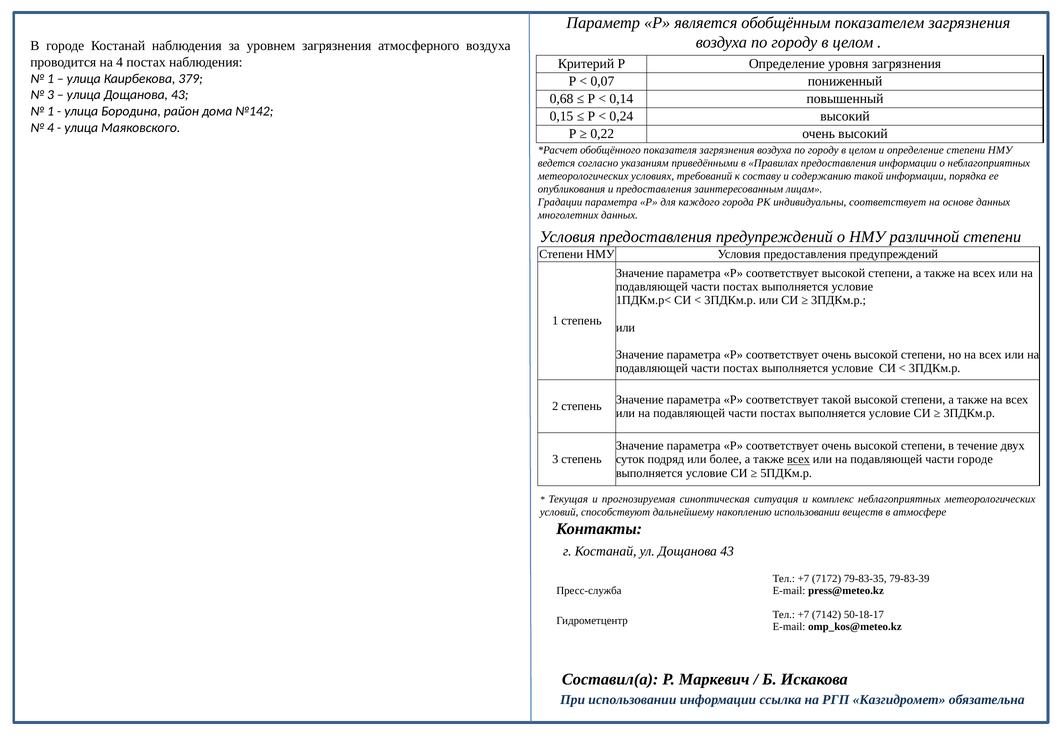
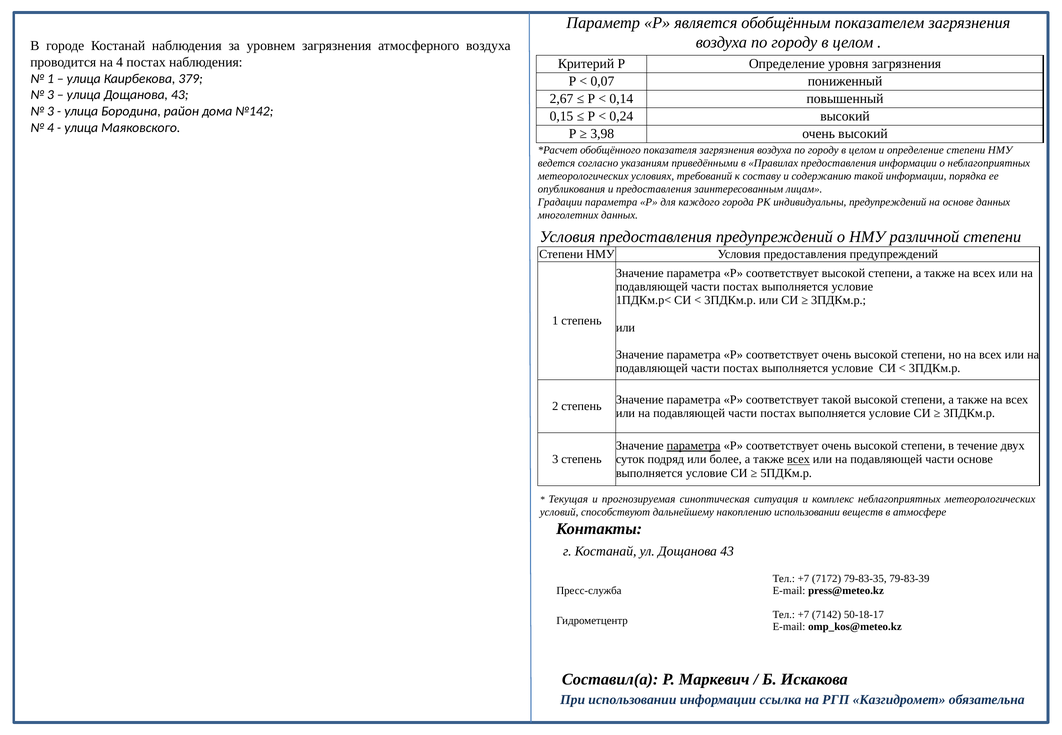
0,68: 0,68 -> 2,67 (562, 99)
1: 1 -> 3 (51, 111)
0,22: 0,22 -> 3,98 (602, 134)
индивидуальны соответствует: соответствует -> предупреждений (888, 202)
параметра underline: none -> present (694, 446)
части городе: городе -> основе (975, 460)
